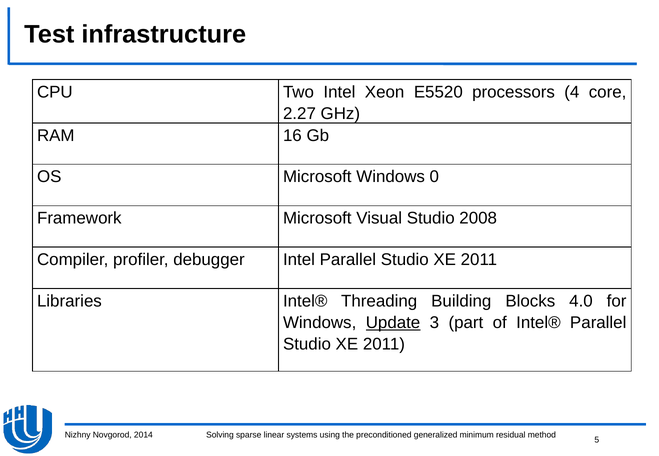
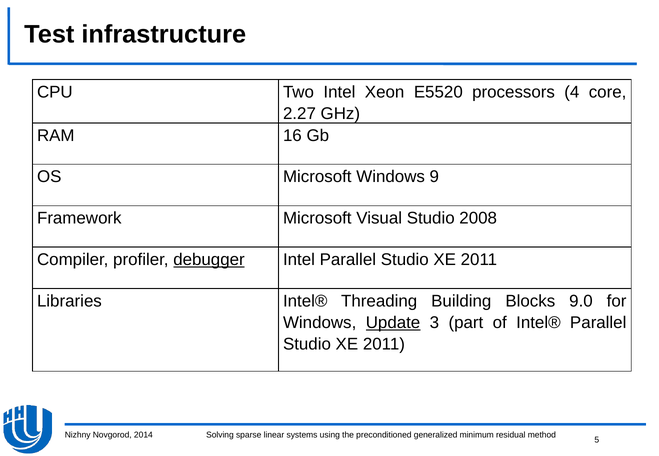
0: 0 -> 9 (434, 177)
debugger underline: none -> present (209, 260)
4.0: 4.0 -> 9.0 (581, 301)
